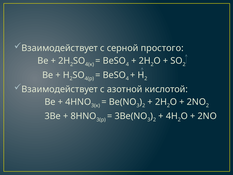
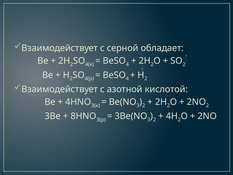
простого: простого -> обладает (162, 48)
